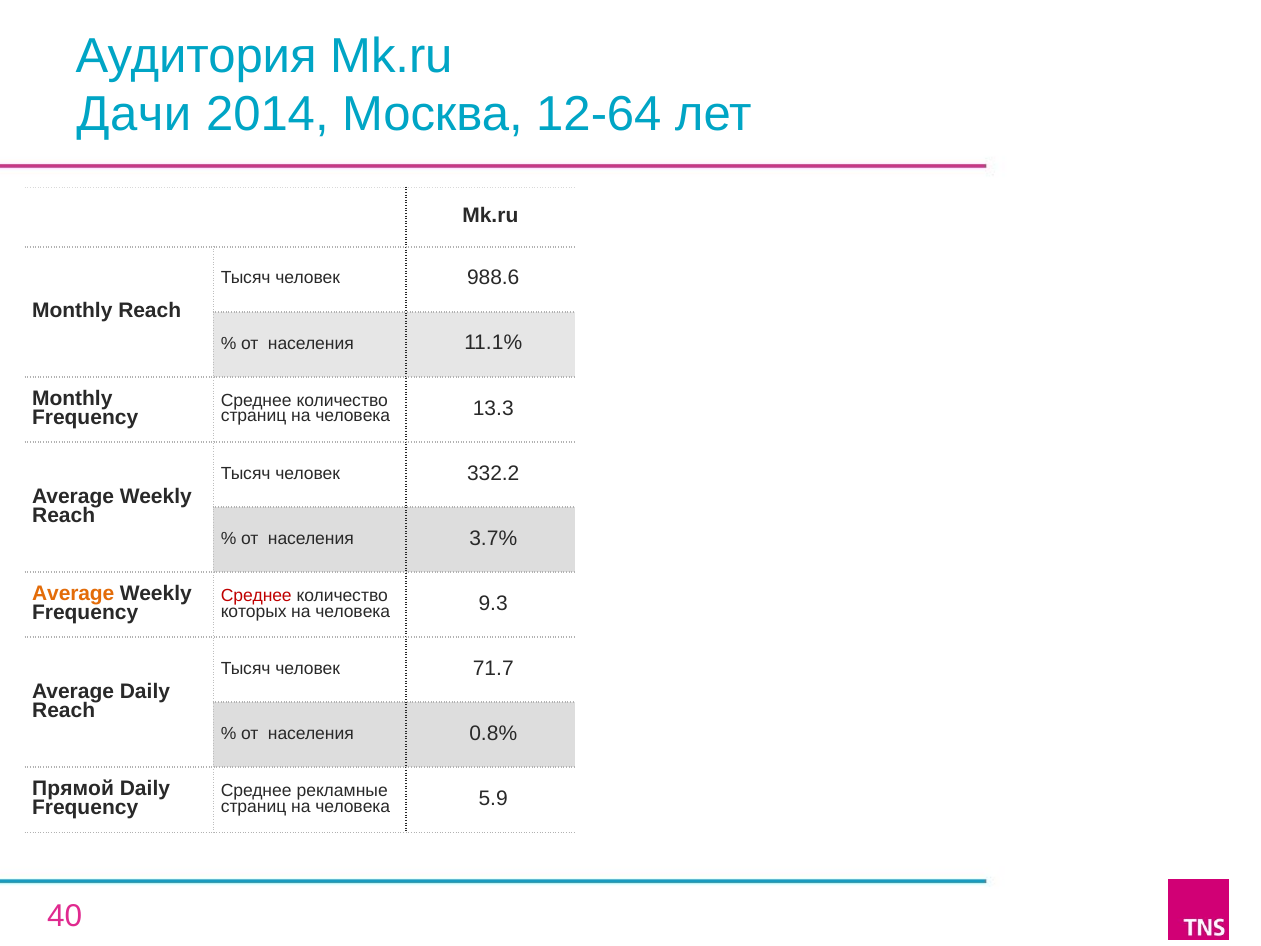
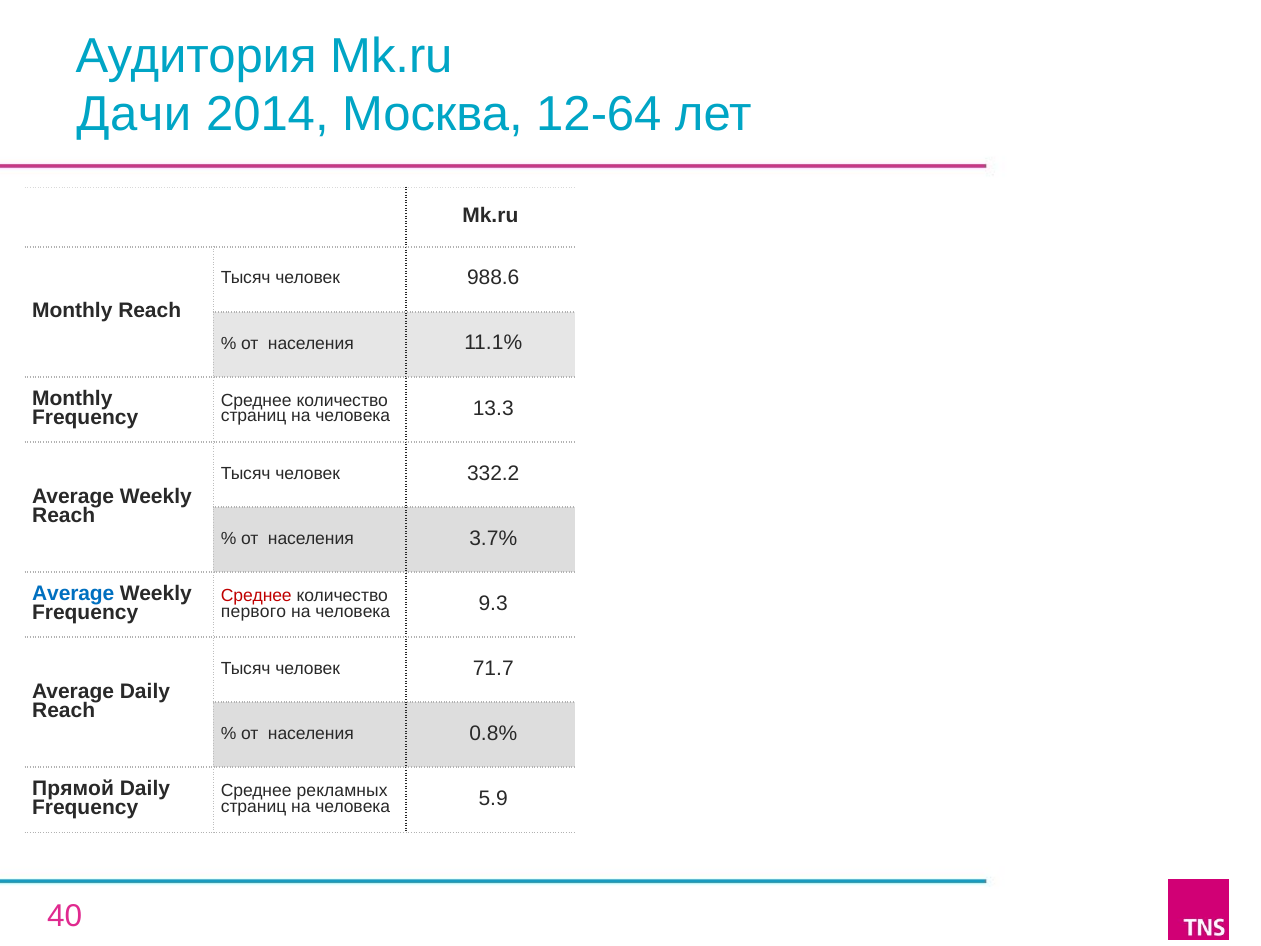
Average colour: orange -> blue (73, 594)
которых: которых -> первого (254, 611)
рекламные: рекламные -> рекламных (342, 791)
